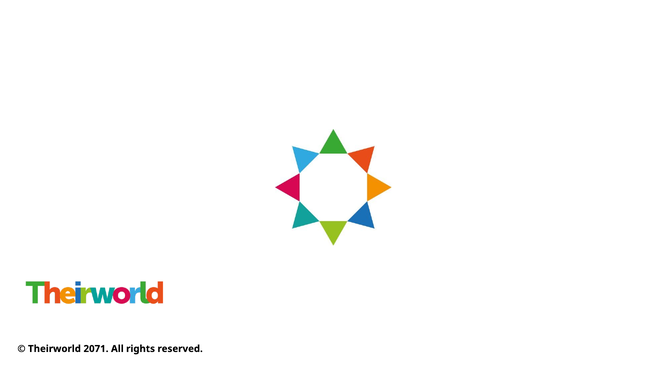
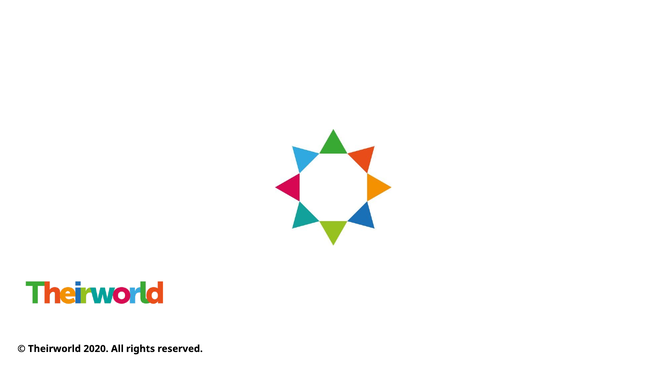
2071: 2071 -> 2020 (96, 349)
